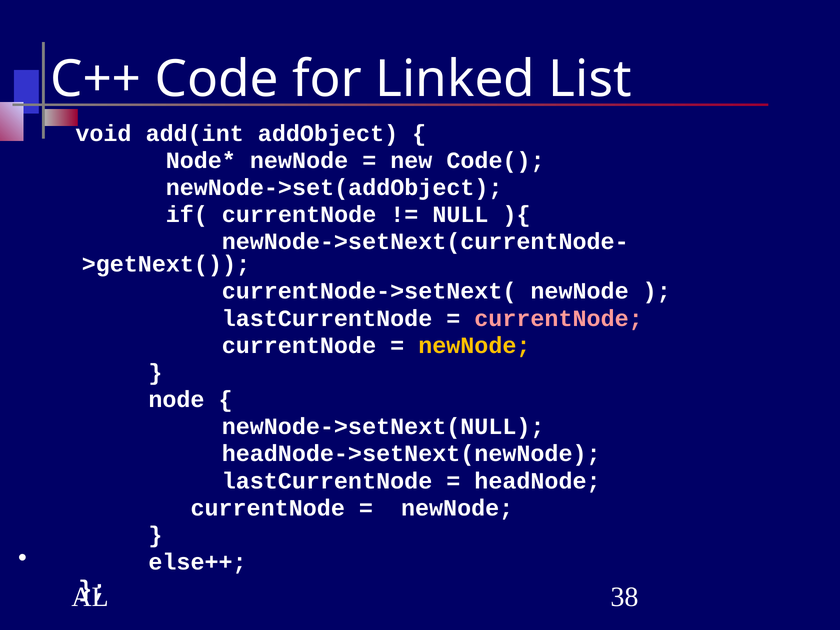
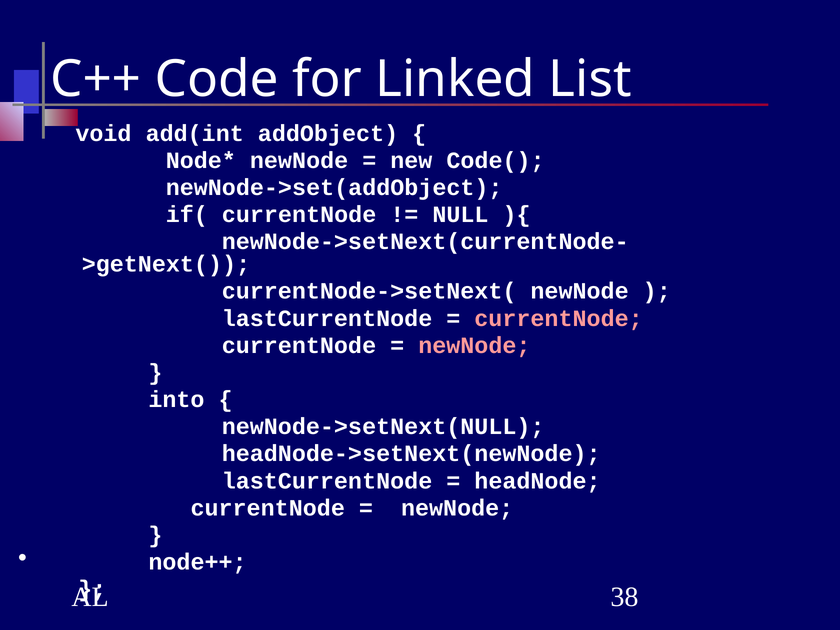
newNode colour: yellow -> pink (474, 345)
node: node -> into (176, 400)
else++: else++ -> node++ (198, 562)
